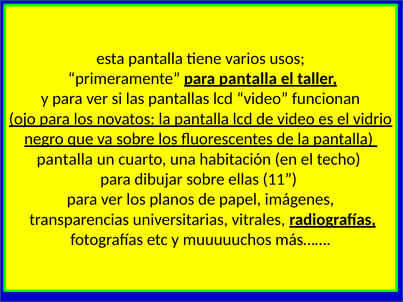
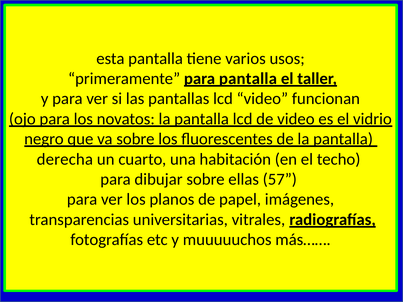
pantalla: pantalla -> derecha (65, 159)
11: 11 -> 57 (280, 179)
